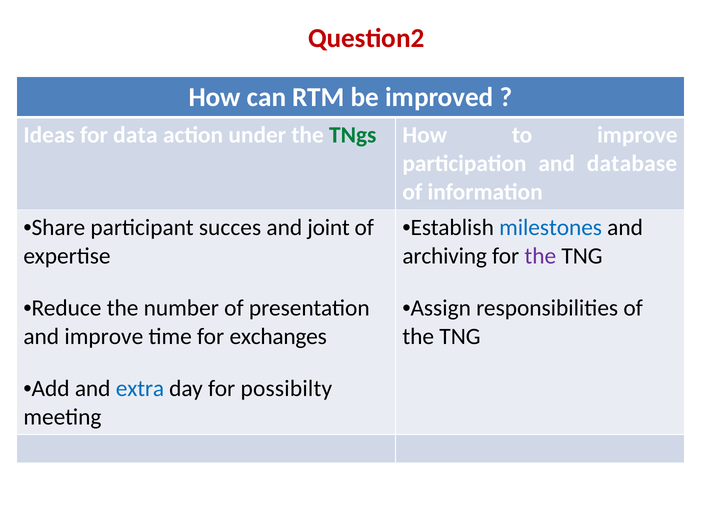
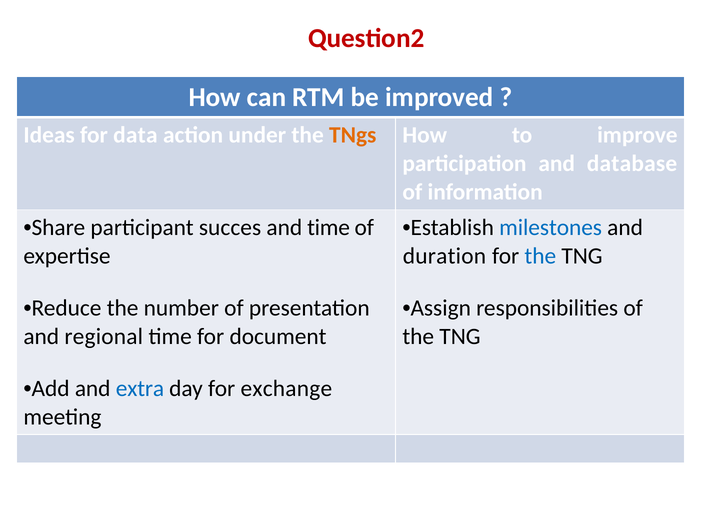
TNgs colour: green -> orange (353, 135)
and joint: joint -> time (329, 228)
archiving: archiving -> duration (444, 256)
the colour: purple -> blue (540, 256)
and improve: improve -> regional (104, 336)
exchanges: exchanges -> document (278, 336)
possibilty: possibilty -> exchange (286, 388)
